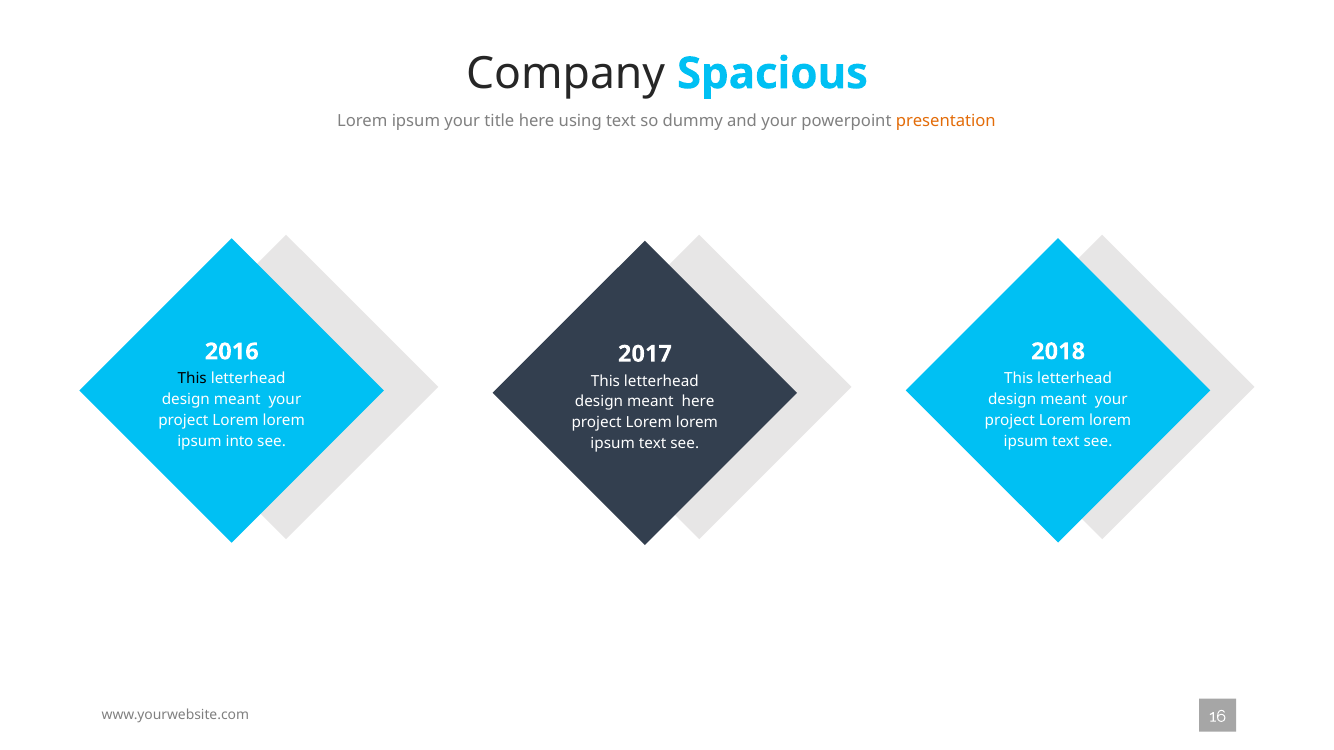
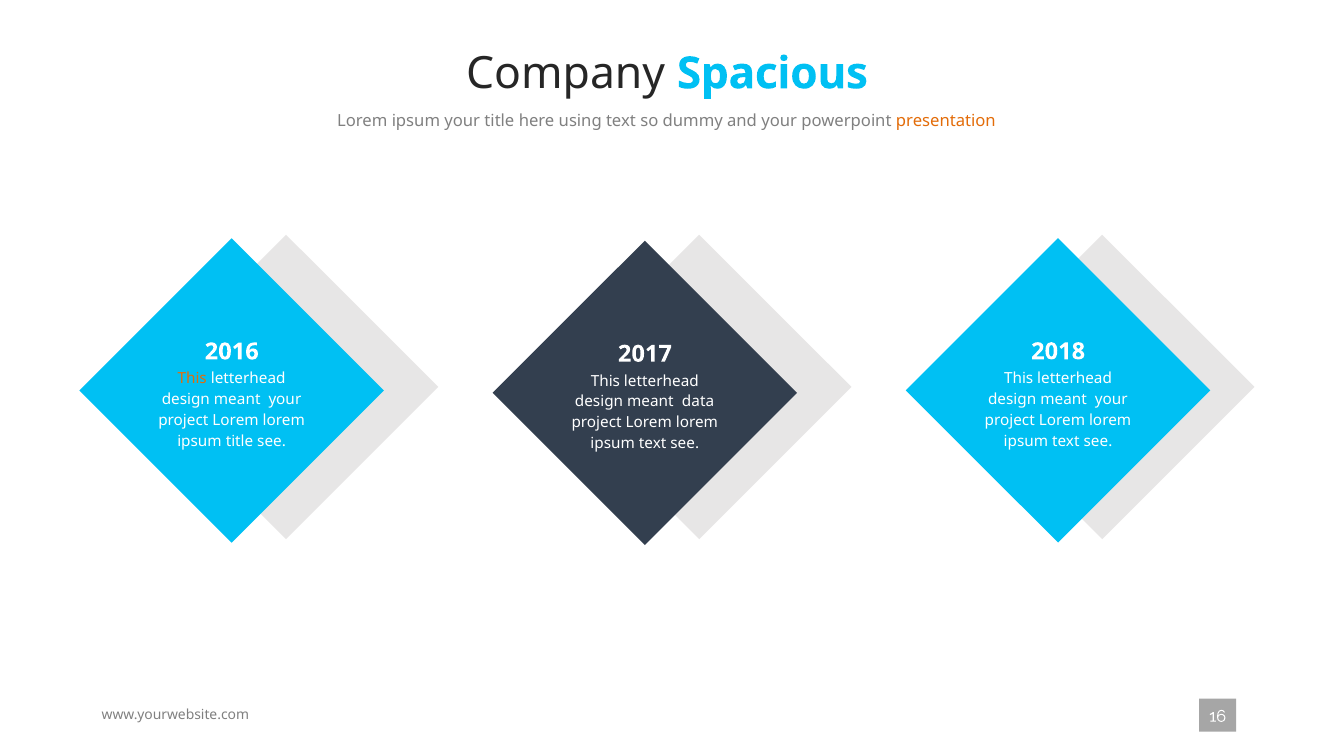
This colour: black -> orange (192, 379)
meant here: here -> data (698, 402)
ipsum into: into -> title (240, 441)
